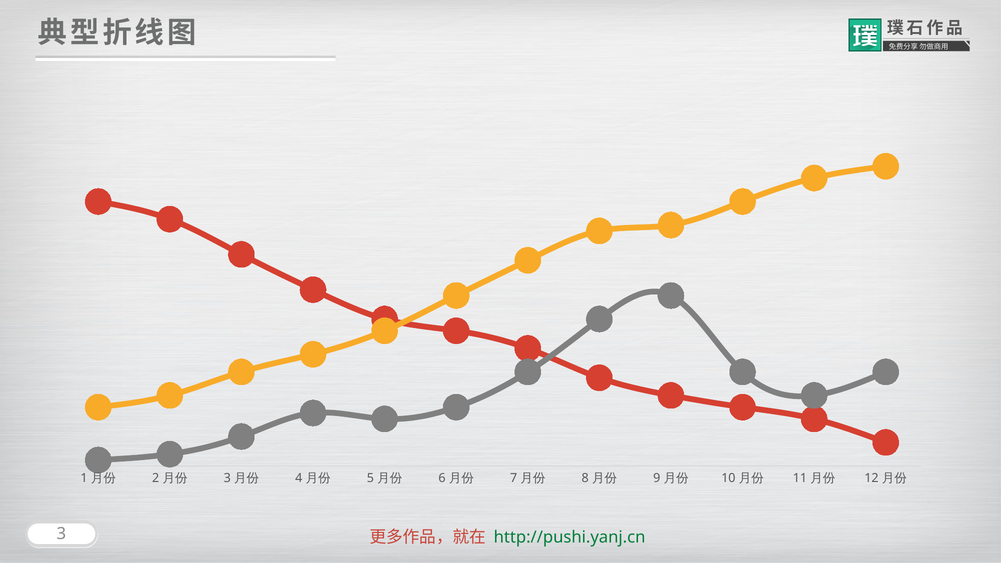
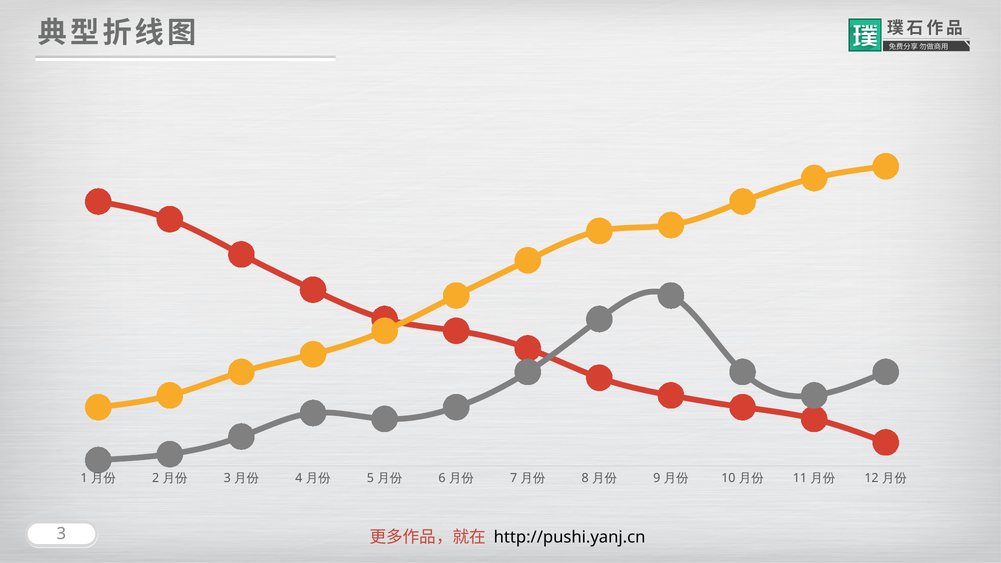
http://pushi.yanj.cn colour: green -> black (570, 537)
